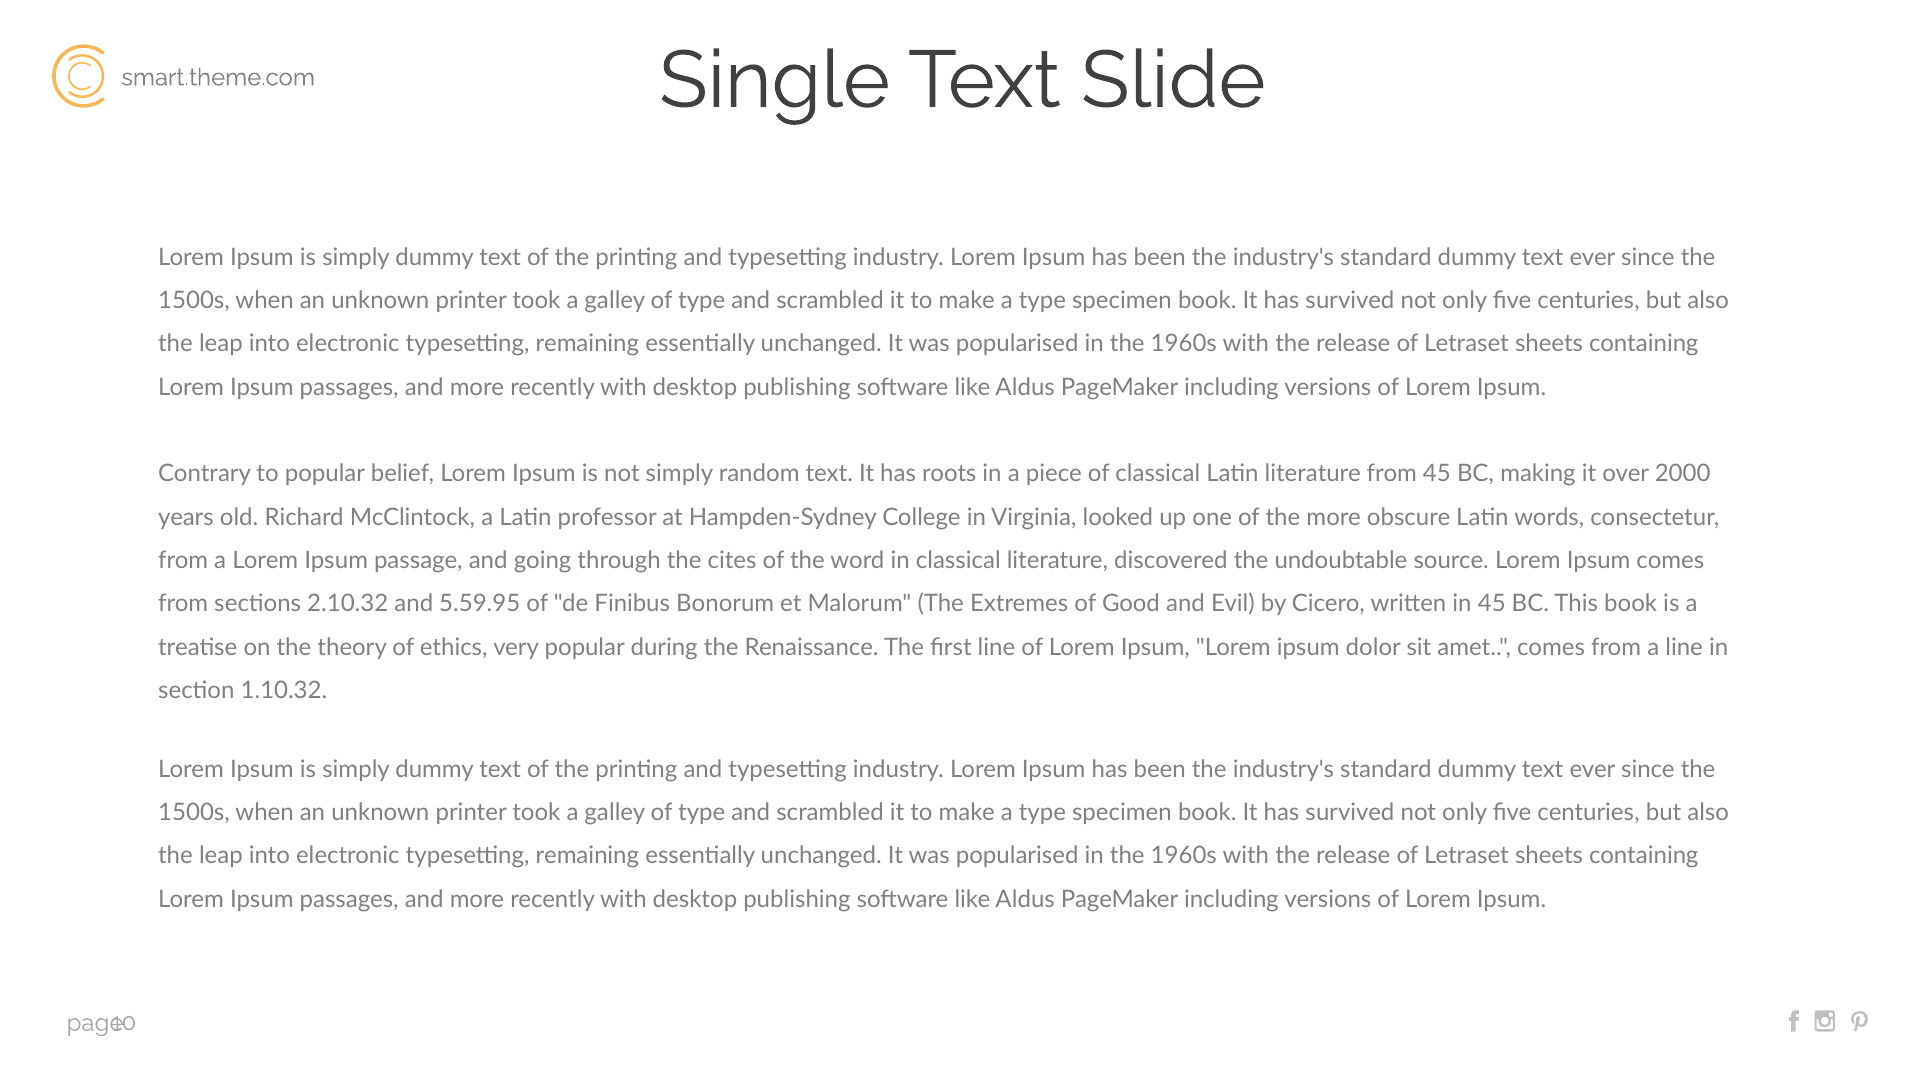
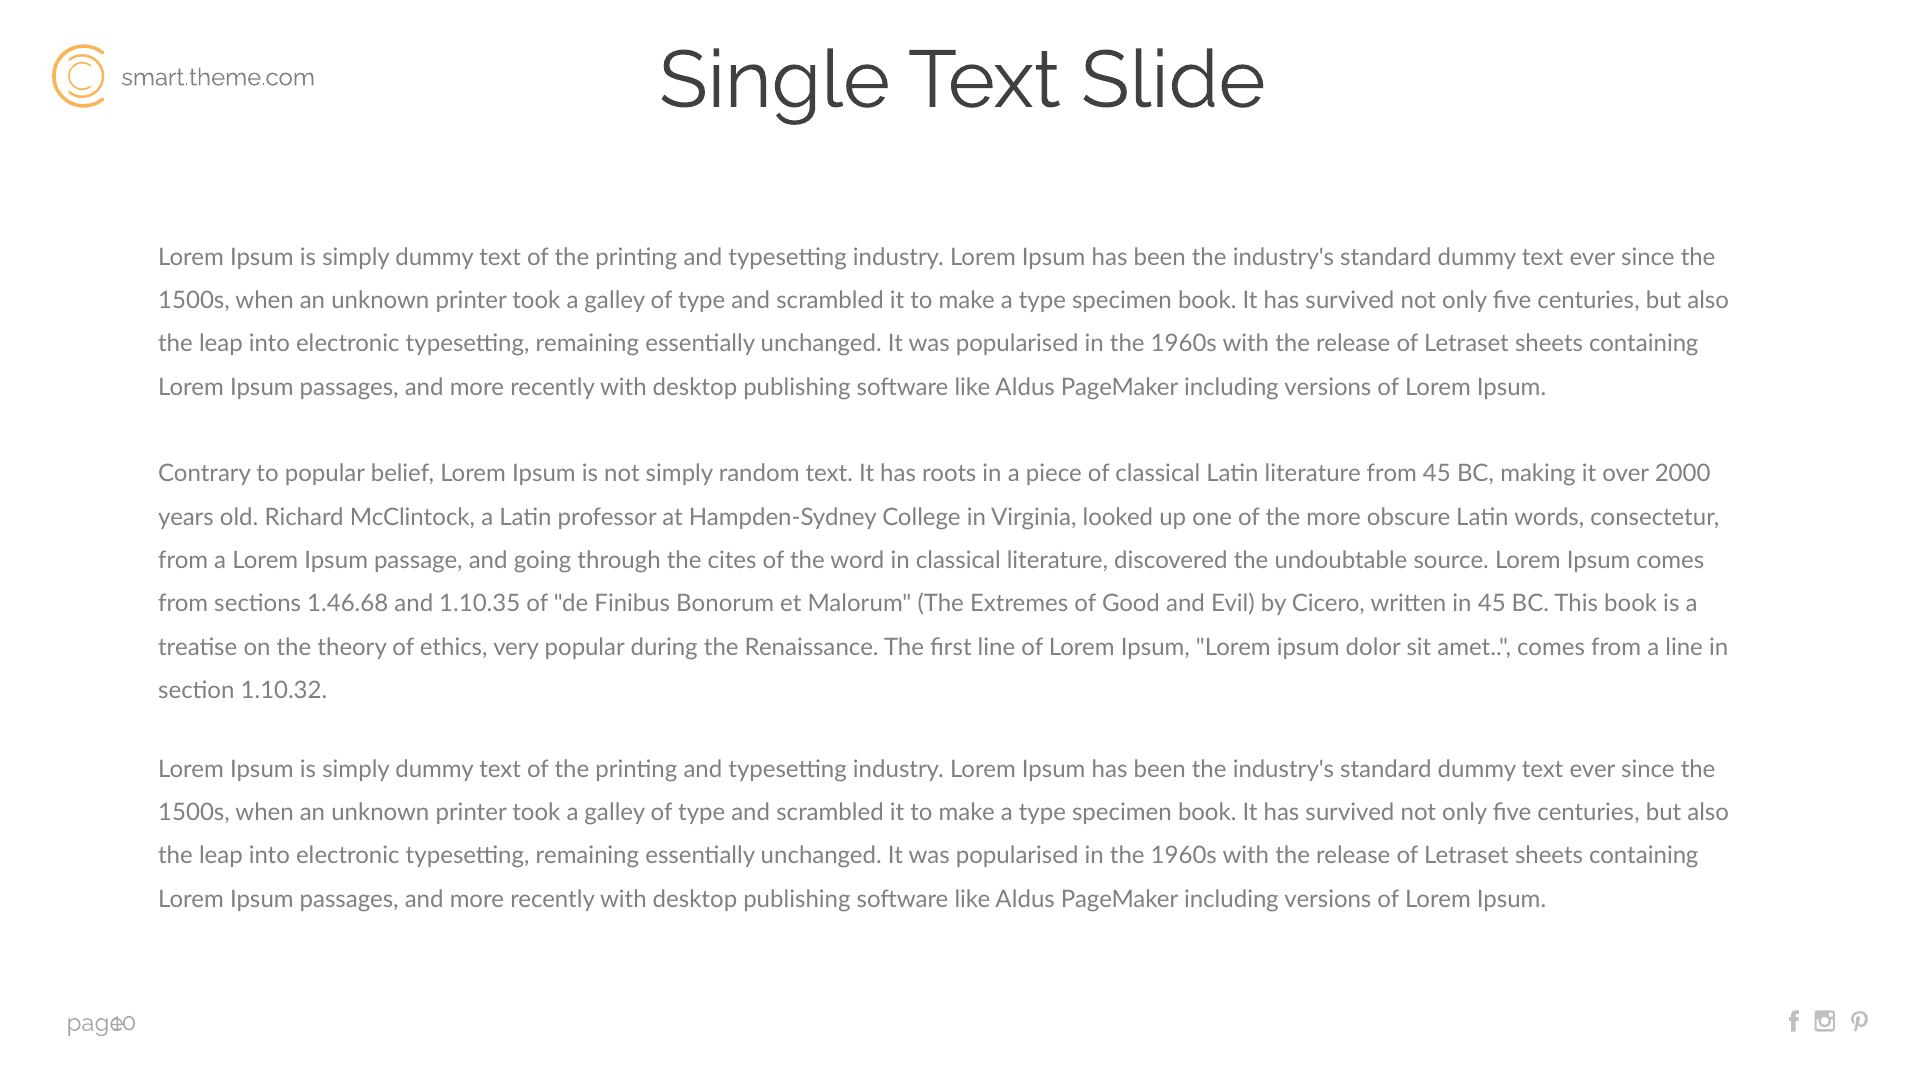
2.10.32: 2.10.32 -> 1.46.68 (348, 604)
5.59.95: 5.59.95 -> 1.10.35 (480, 604)
